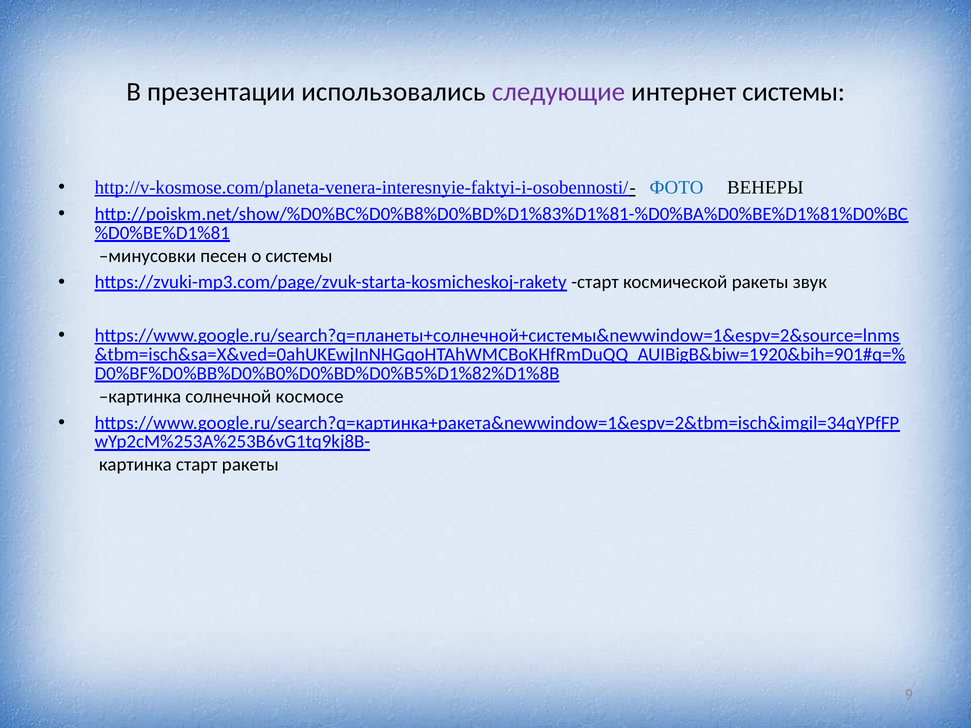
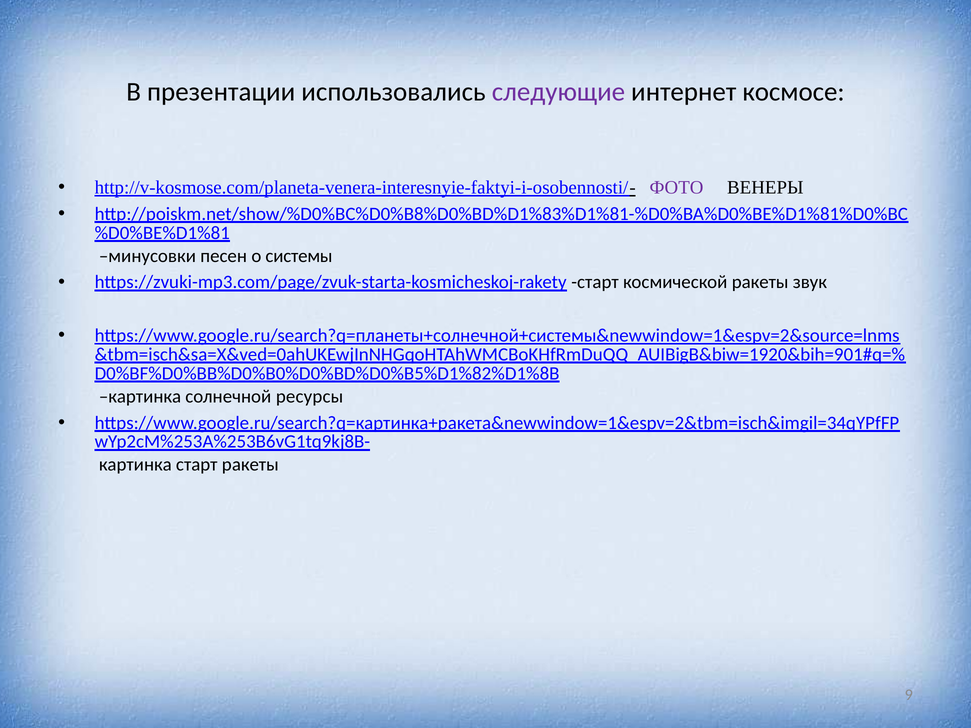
интернет системы: системы -> космосе (793, 92)
ФОТО colour: blue -> purple (677, 187)
космосе: космосе -> ресурсы (310, 396)
